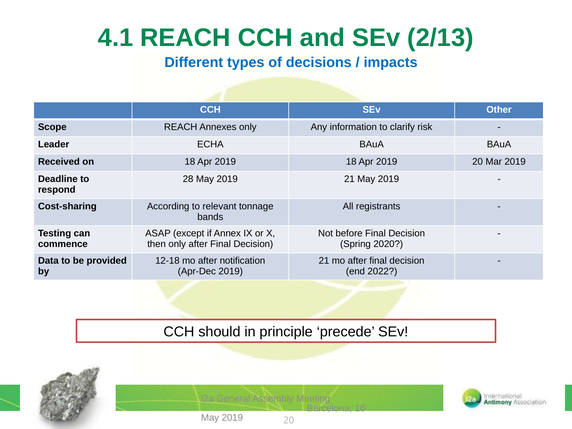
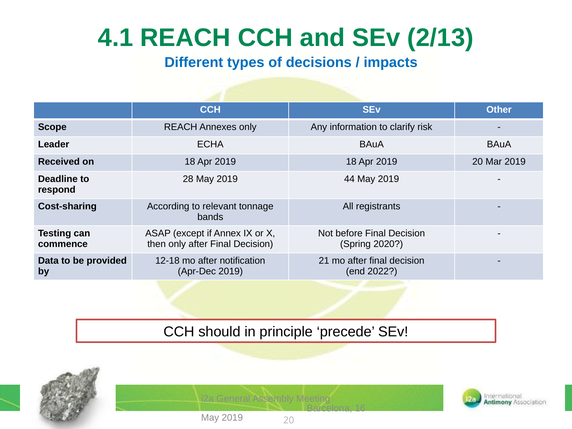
May 2019 21: 21 -> 44 (349, 179)
